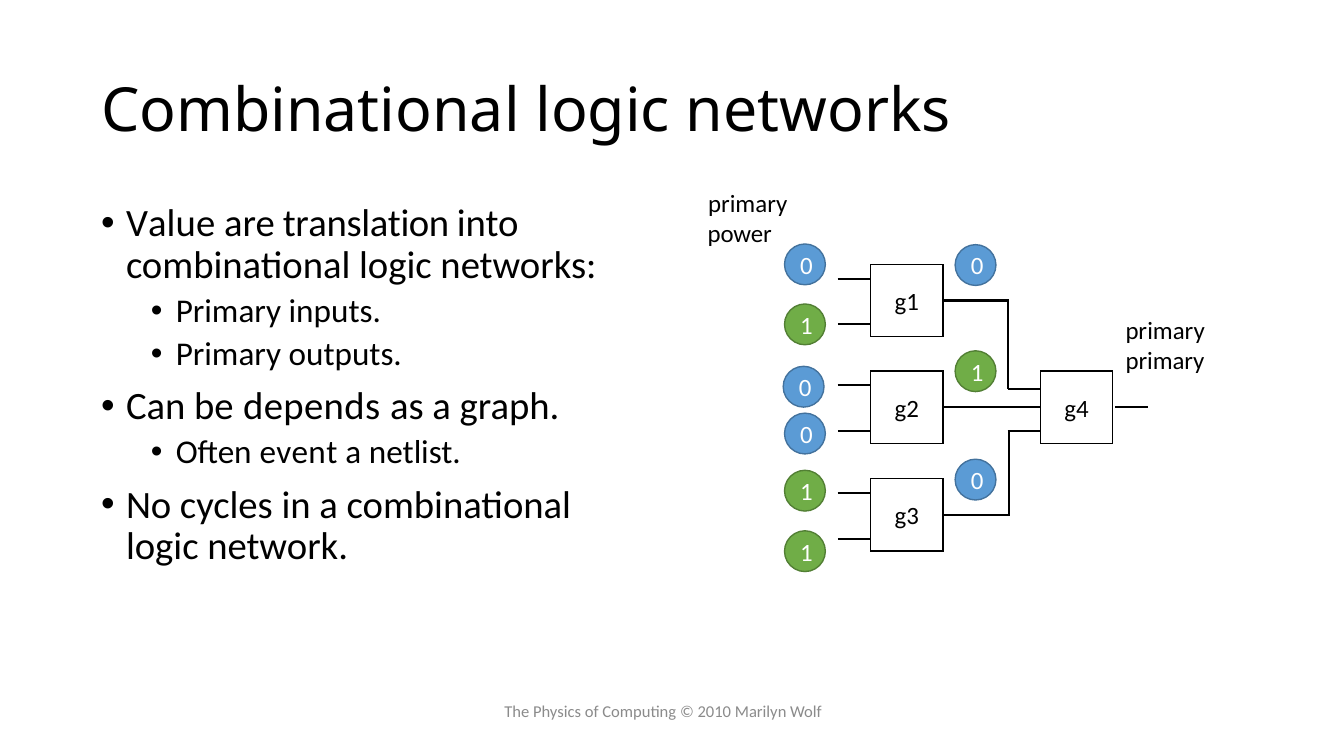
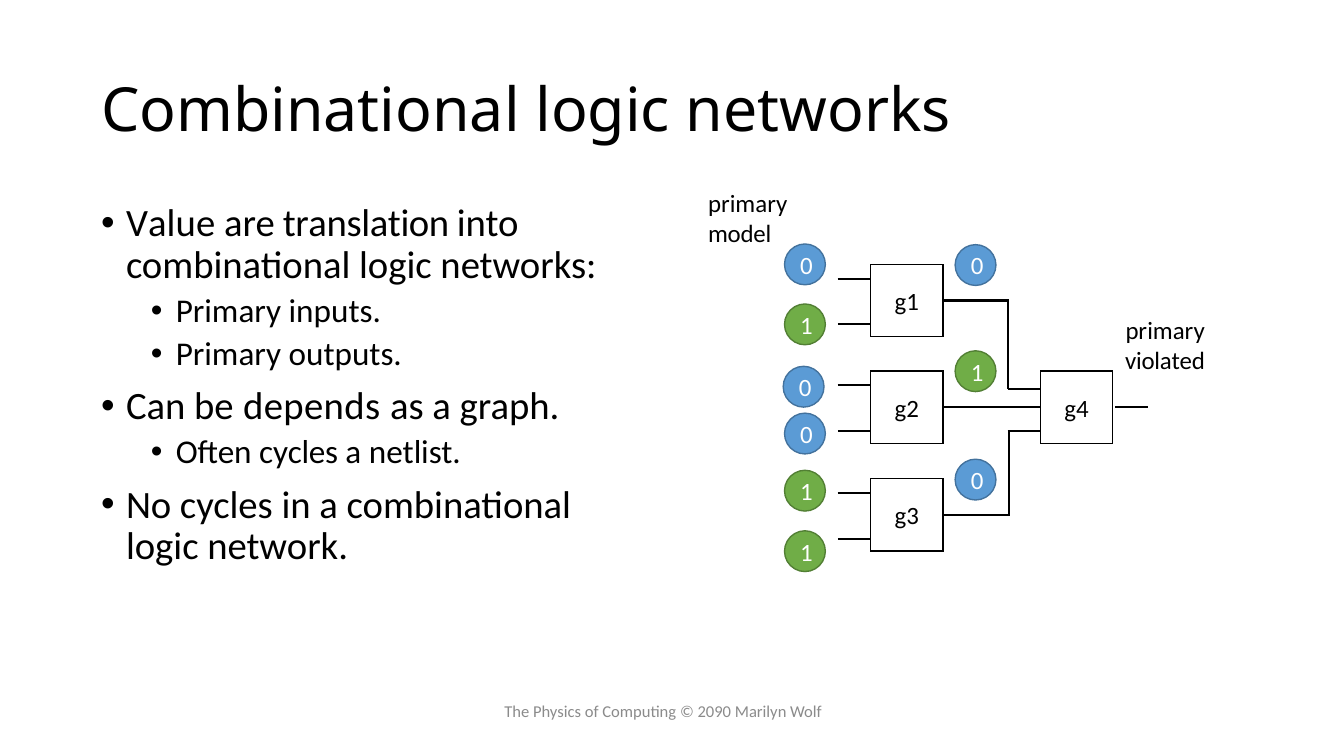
power: power -> model (740, 235)
primary: primary -> violated (1165, 361)
Often event: event -> cycles (299, 453)
2010: 2010 -> 2090 (714, 713)
